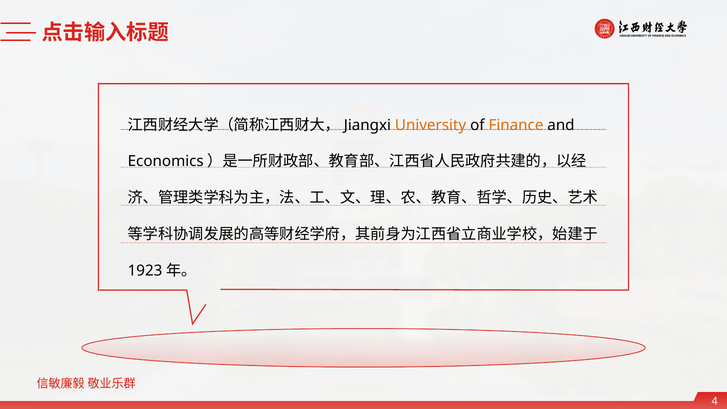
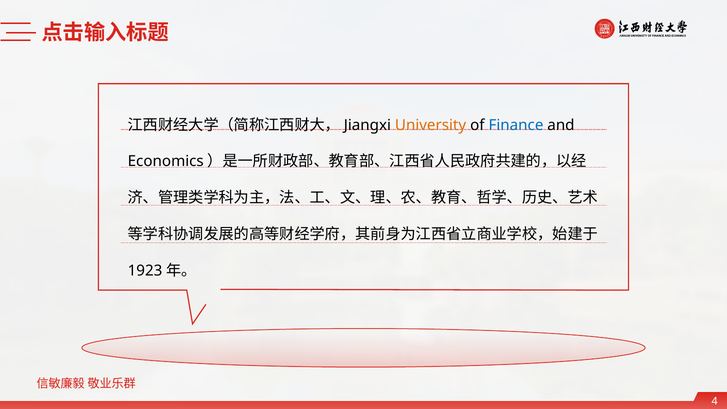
Finance colour: orange -> blue (516, 125)
